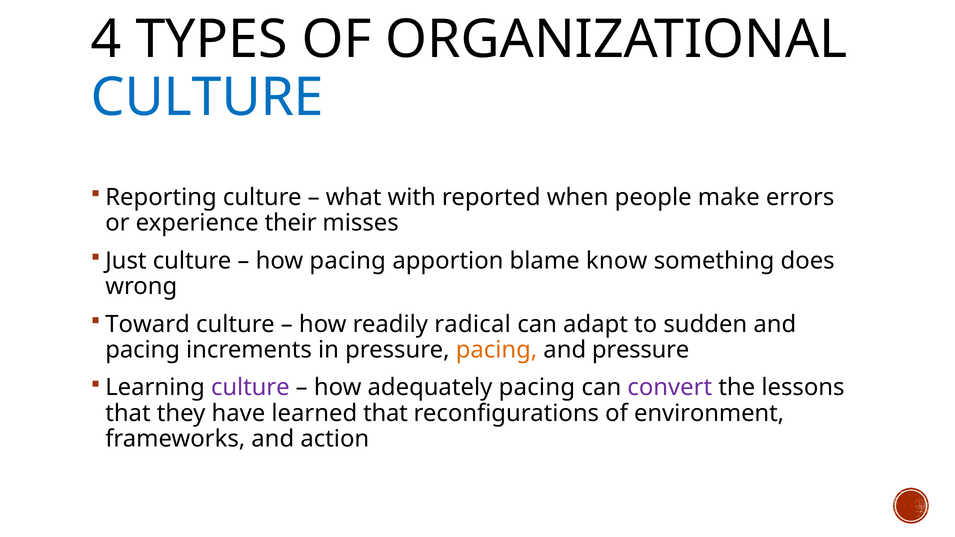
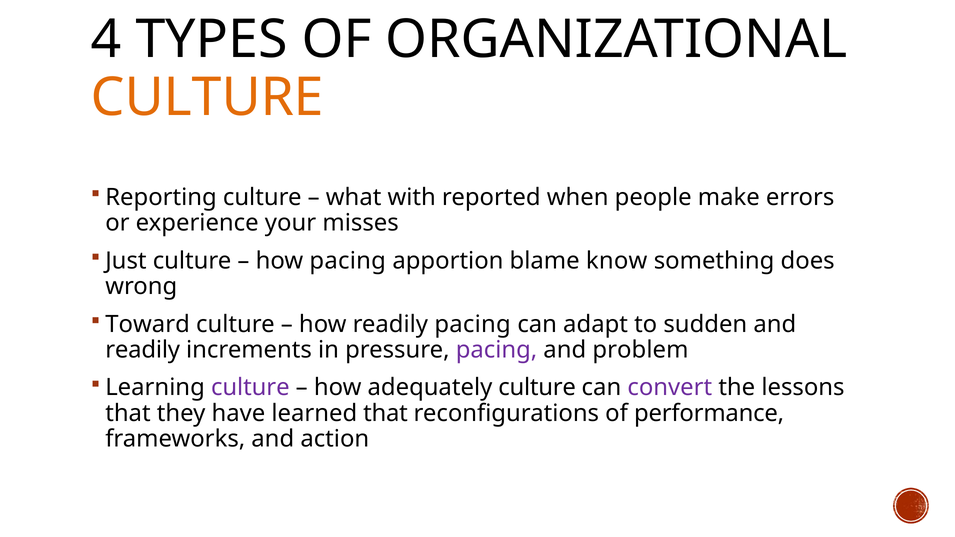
CULTURE colour: blue -> orange (207, 97)
their: their -> your (291, 223)
readily radical: radical -> pacing (473, 324)
pacing: pacing -> readily (143, 350)
pacing colour: orange -> purple (497, 350)
and pressure: pressure -> problem (640, 350)
adequately pacing: pacing -> culture (537, 388)
environment: environment -> performance (709, 413)
